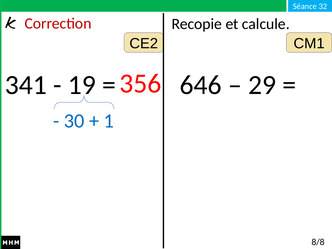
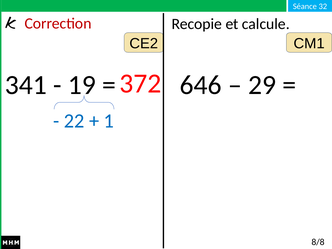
356: 356 -> 372 (140, 84)
30: 30 -> 22 (74, 121)
